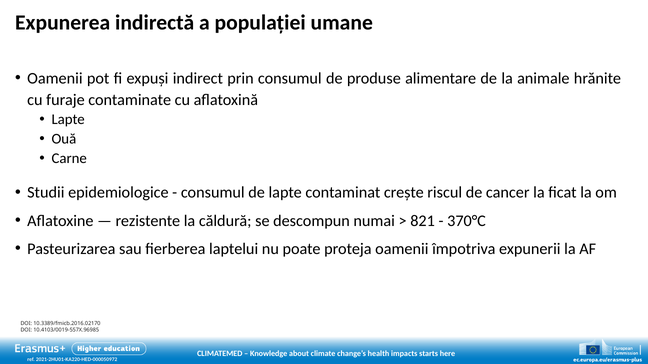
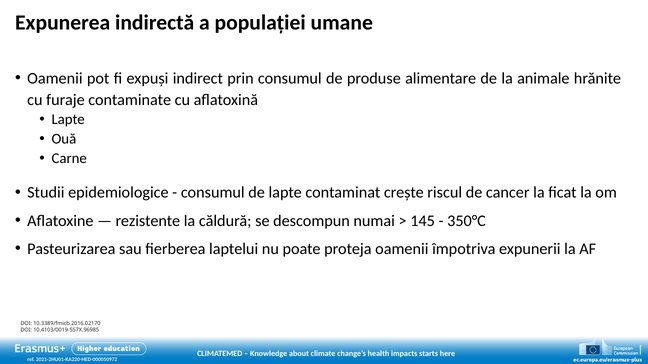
821: 821 -> 145 (423, 221)
370°C: 370°C -> 350°C (467, 221)
